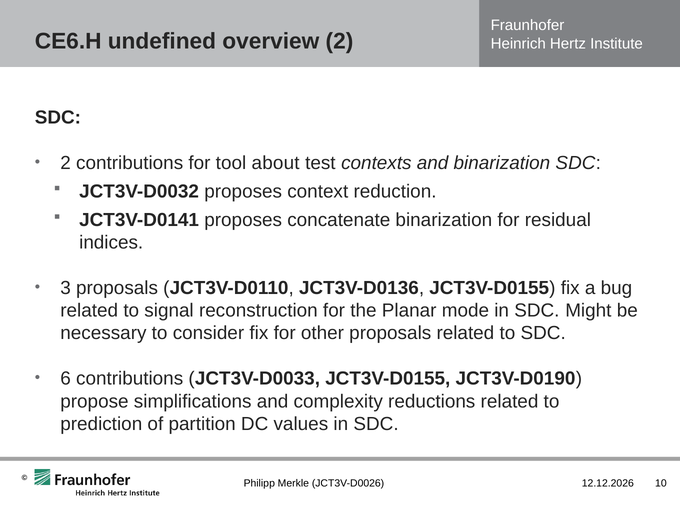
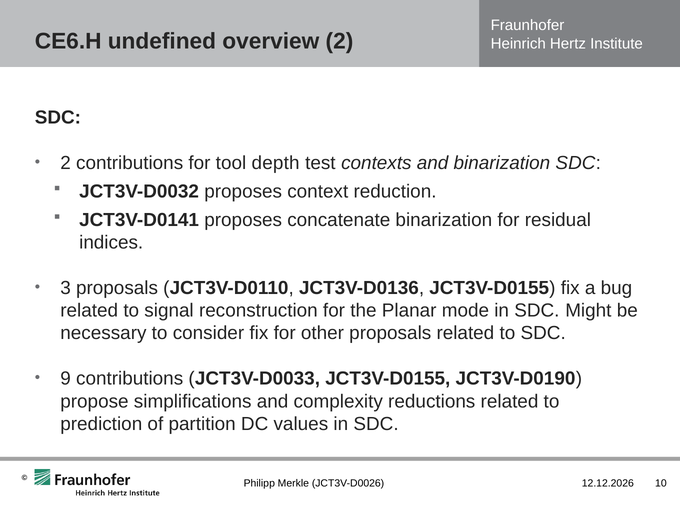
about: about -> depth (276, 163)
6: 6 -> 9 (66, 379)
